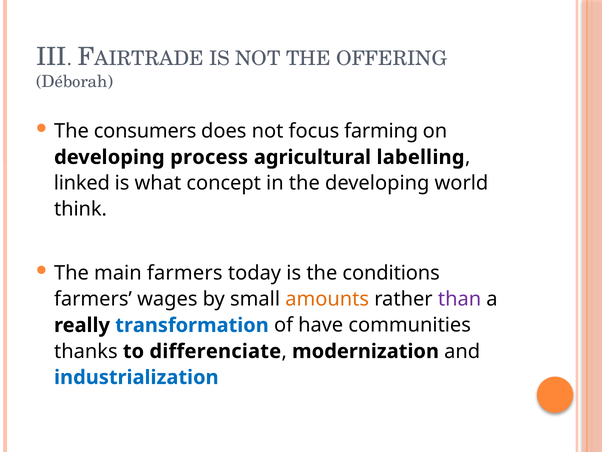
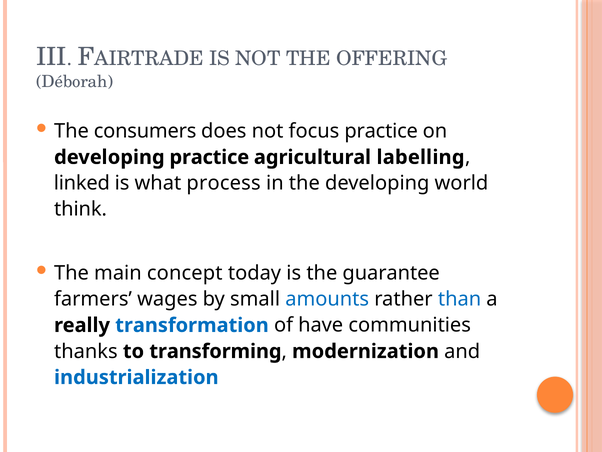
focus farming: farming -> practice (381, 131)
developing process: process -> practice (209, 157)
concept: concept -> process (224, 183)
main farmers: farmers -> concept (185, 273)
conditions: conditions -> guarantee (391, 273)
amounts colour: orange -> blue (327, 299)
than colour: purple -> blue (460, 299)
differenciate: differenciate -> transforming (215, 351)
